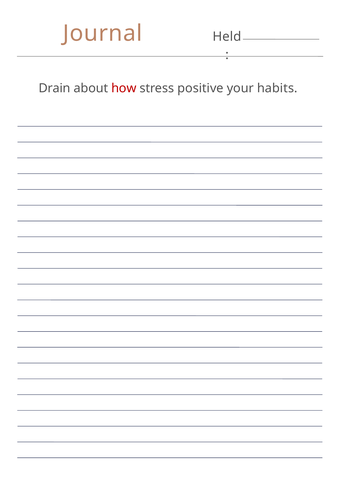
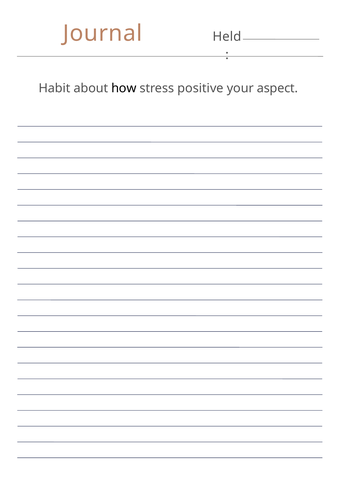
Drain: Drain -> Habit (55, 88)
how colour: red -> black (124, 88)
habits: habits -> aspect (277, 88)
